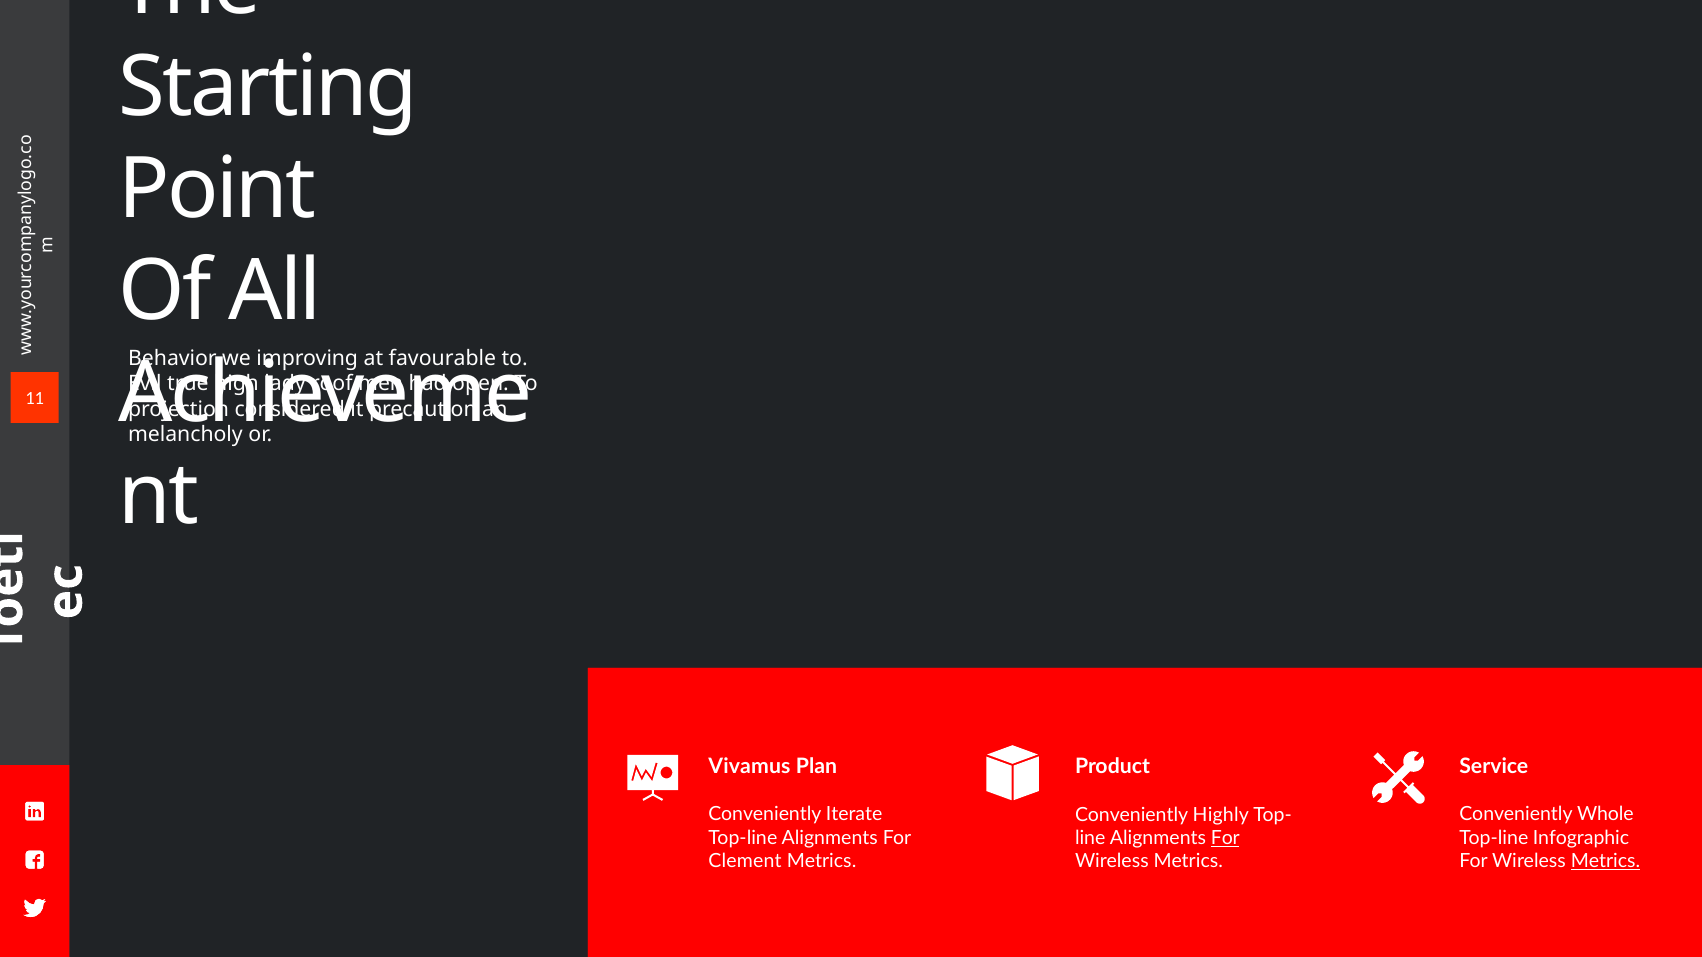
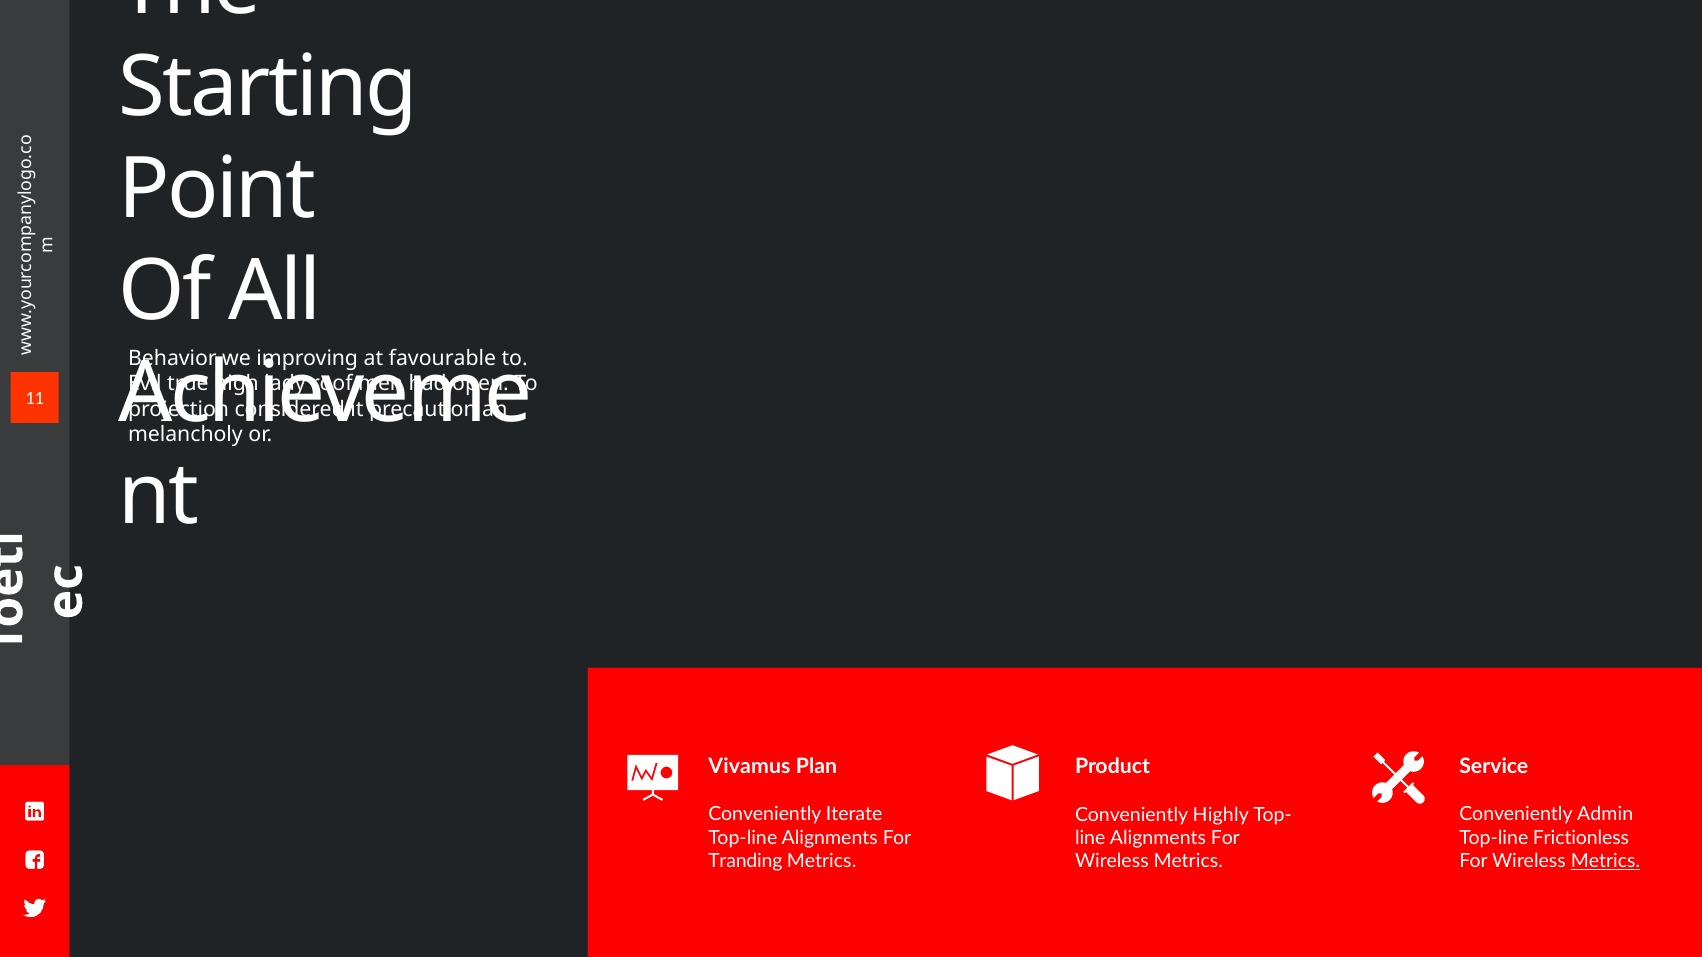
Whole: Whole -> Admin (1605, 815)
Infographic: Infographic -> Frictionless (1581, 838)
For underline: present -> none (1225, 838)
Clement: Clement -> Tranding (745, 861)
